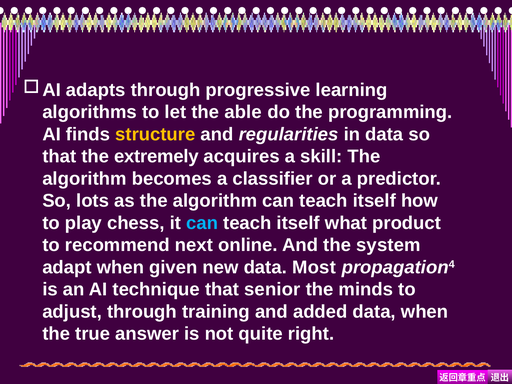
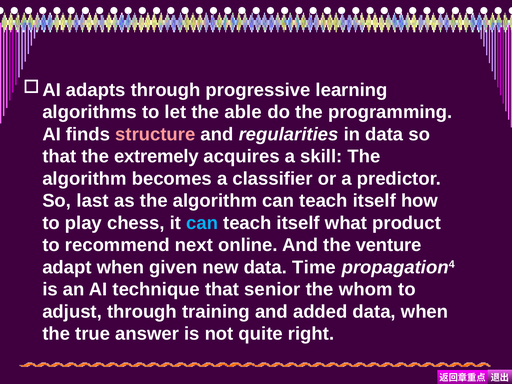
structure colour: yellow -> pink (155, 134)
lots: lots -> last (93, 201)
system: system -> venture (389, 245)
Most: Most -> Time (314, 267)
minds: minds -> whom (366, 290)
